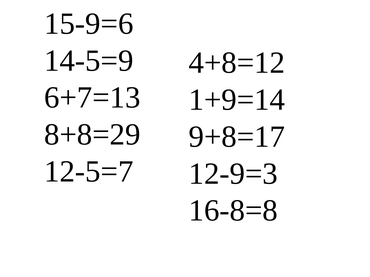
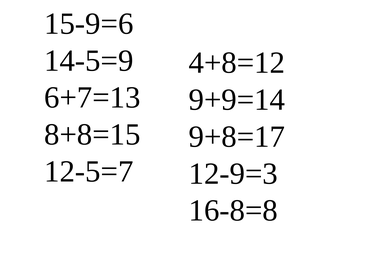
1+9=14: 1+9=14 -> 9+9=14 (237, 100)
8+8=29: 8+8=29 -> 8+8=15 (92, 135)
